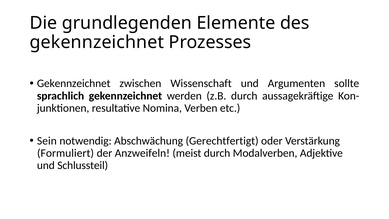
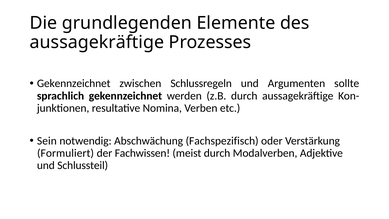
gekennzeichnet: gekennzeichnet -> aussagekräftige (97, 42)
Wissenschaft: Wissenschaft -> Schlussregeln (201, 83)
Gerechtfertigt: Gerechtfertigt -> Fachspezifisch (222, 141)
Anzweifeln: Anzweifeln -> Fachwissen (142, 153)
